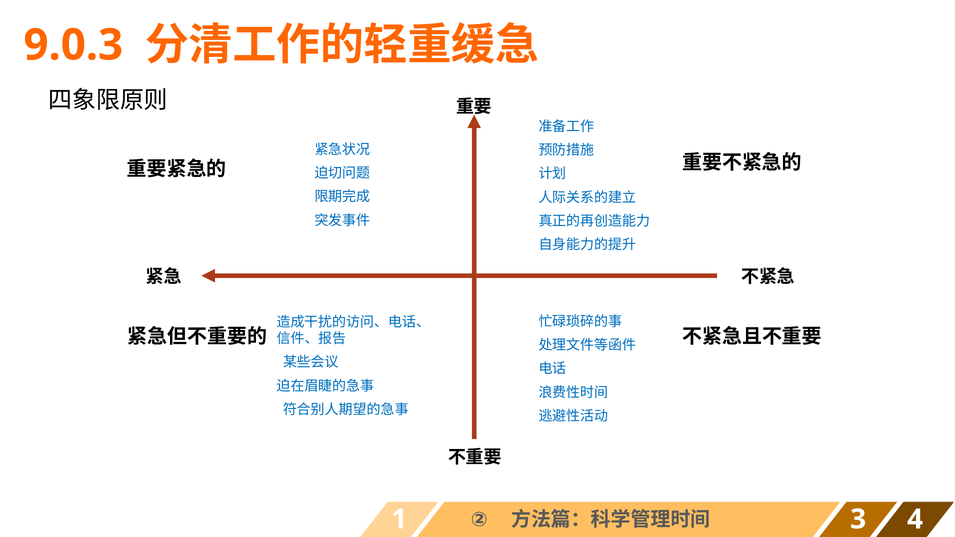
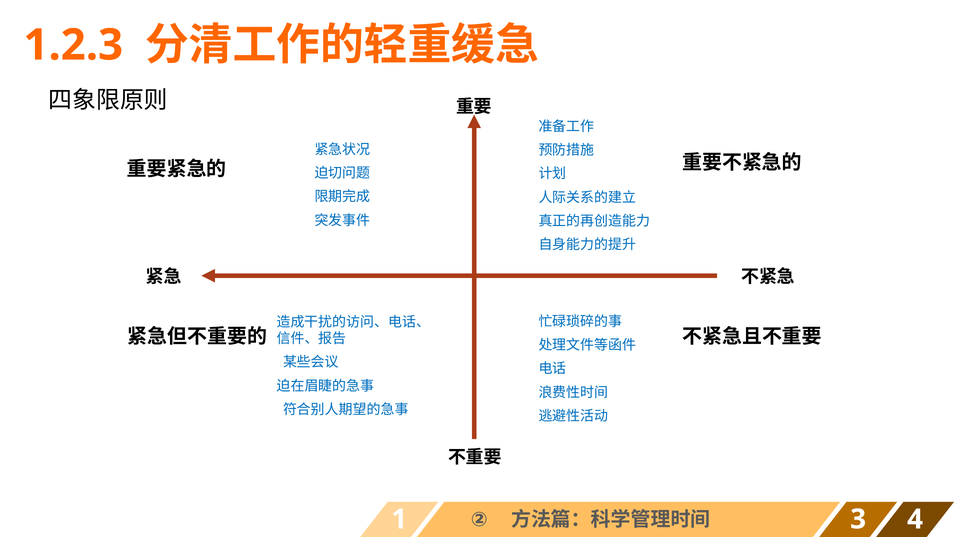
9.0.3: 9.0.3 -> 1.2.3 (73, 45)
